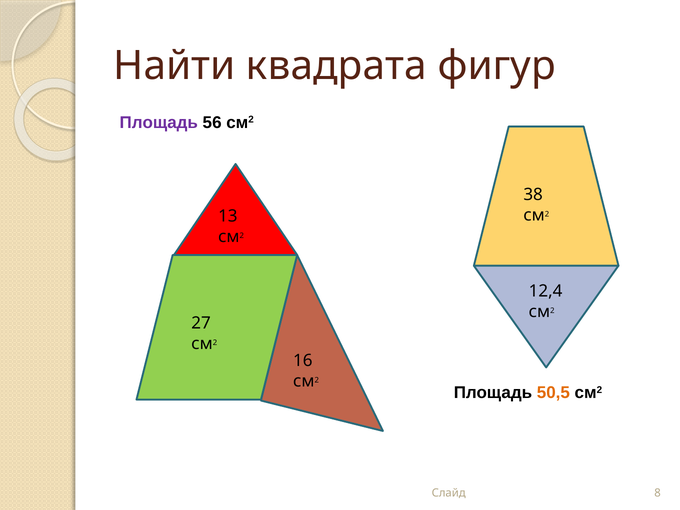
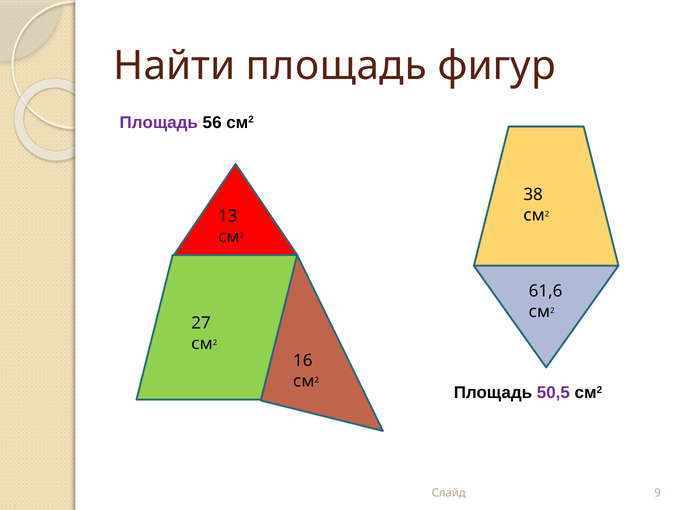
Найти квадрата: квадрата -> площадь (336, 66)
12,4: 12,4 -> 61,6 (546, 291)
50,5 colour: orange -> purple (553, 393)
8: 8 -> 9 (658, 493)
